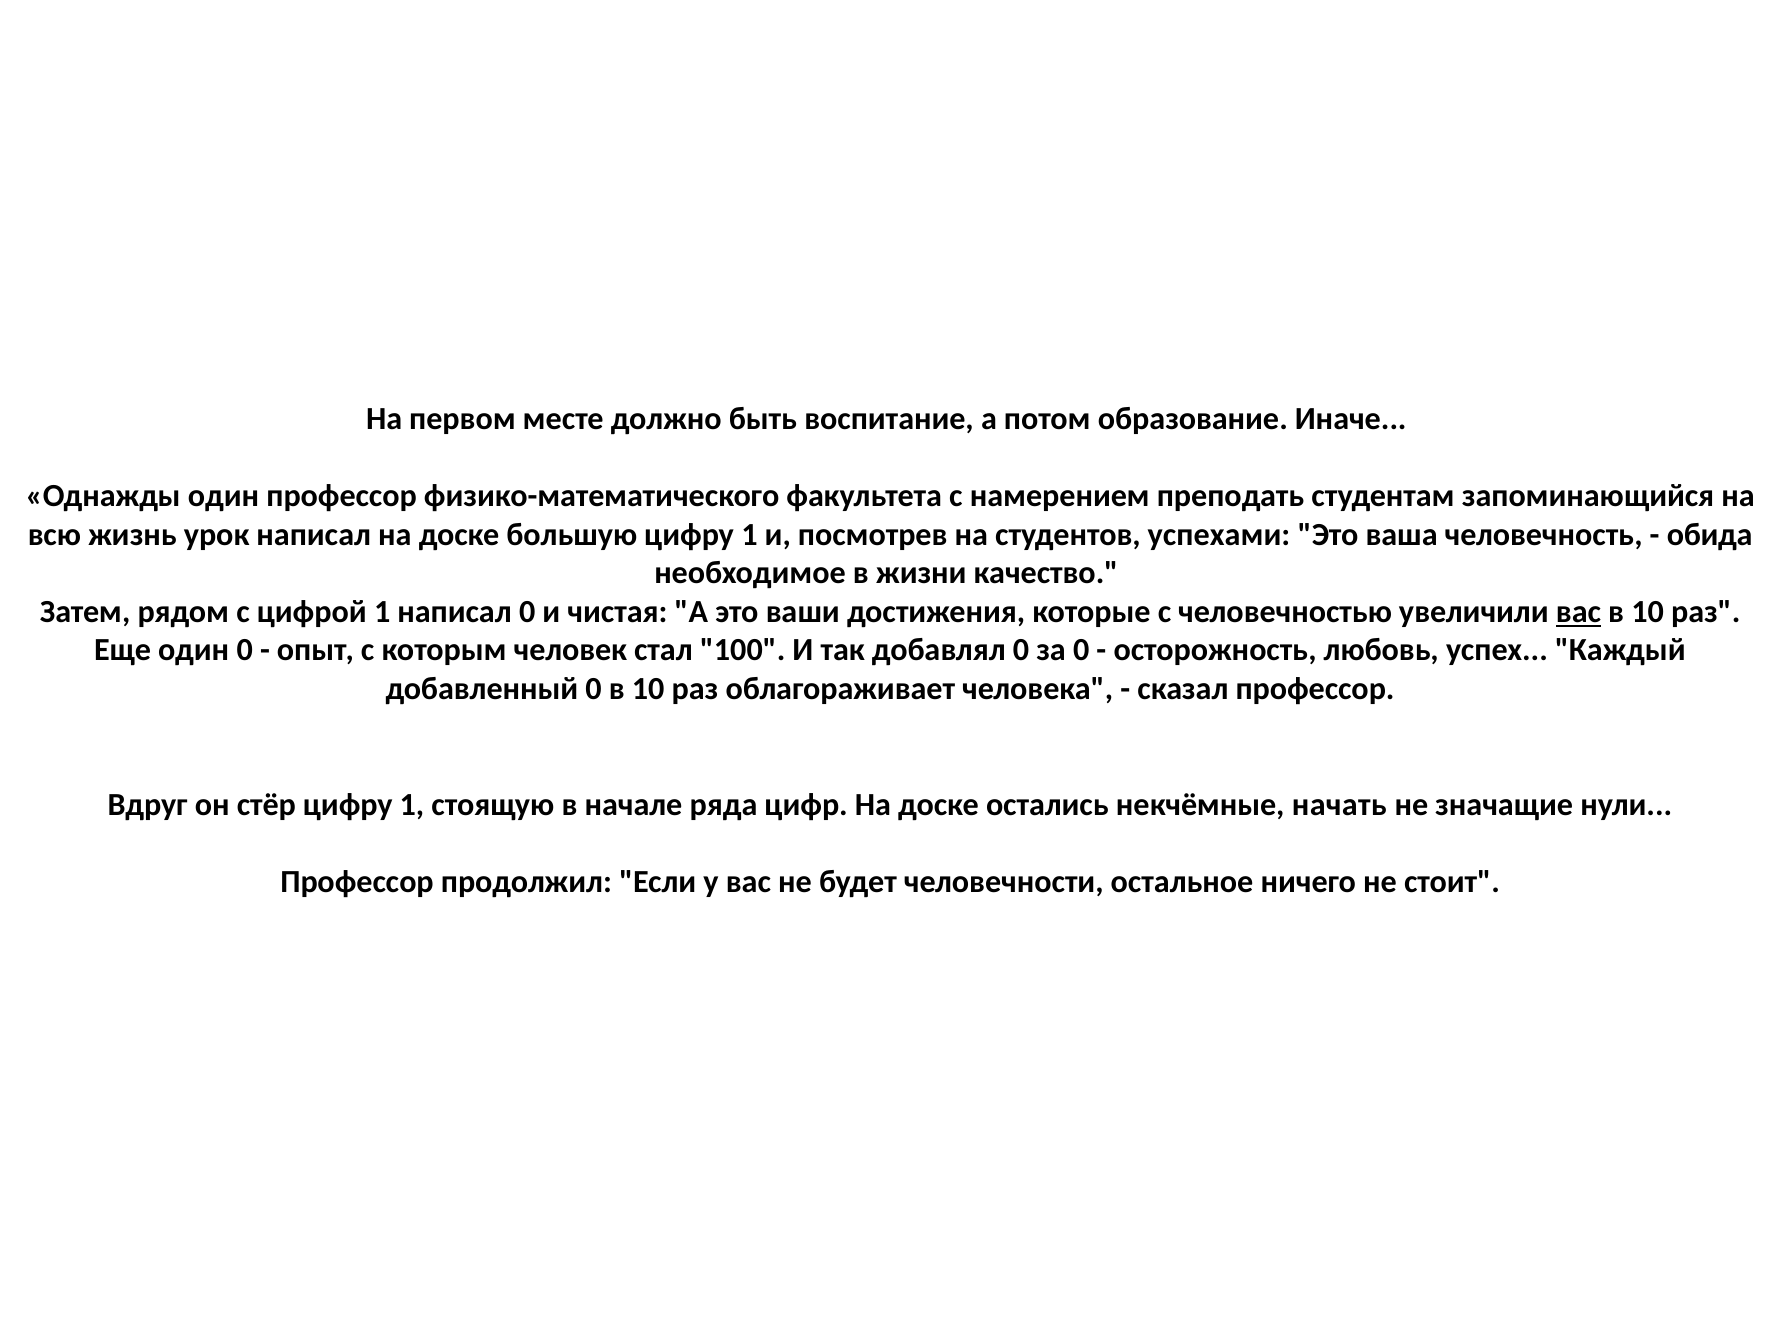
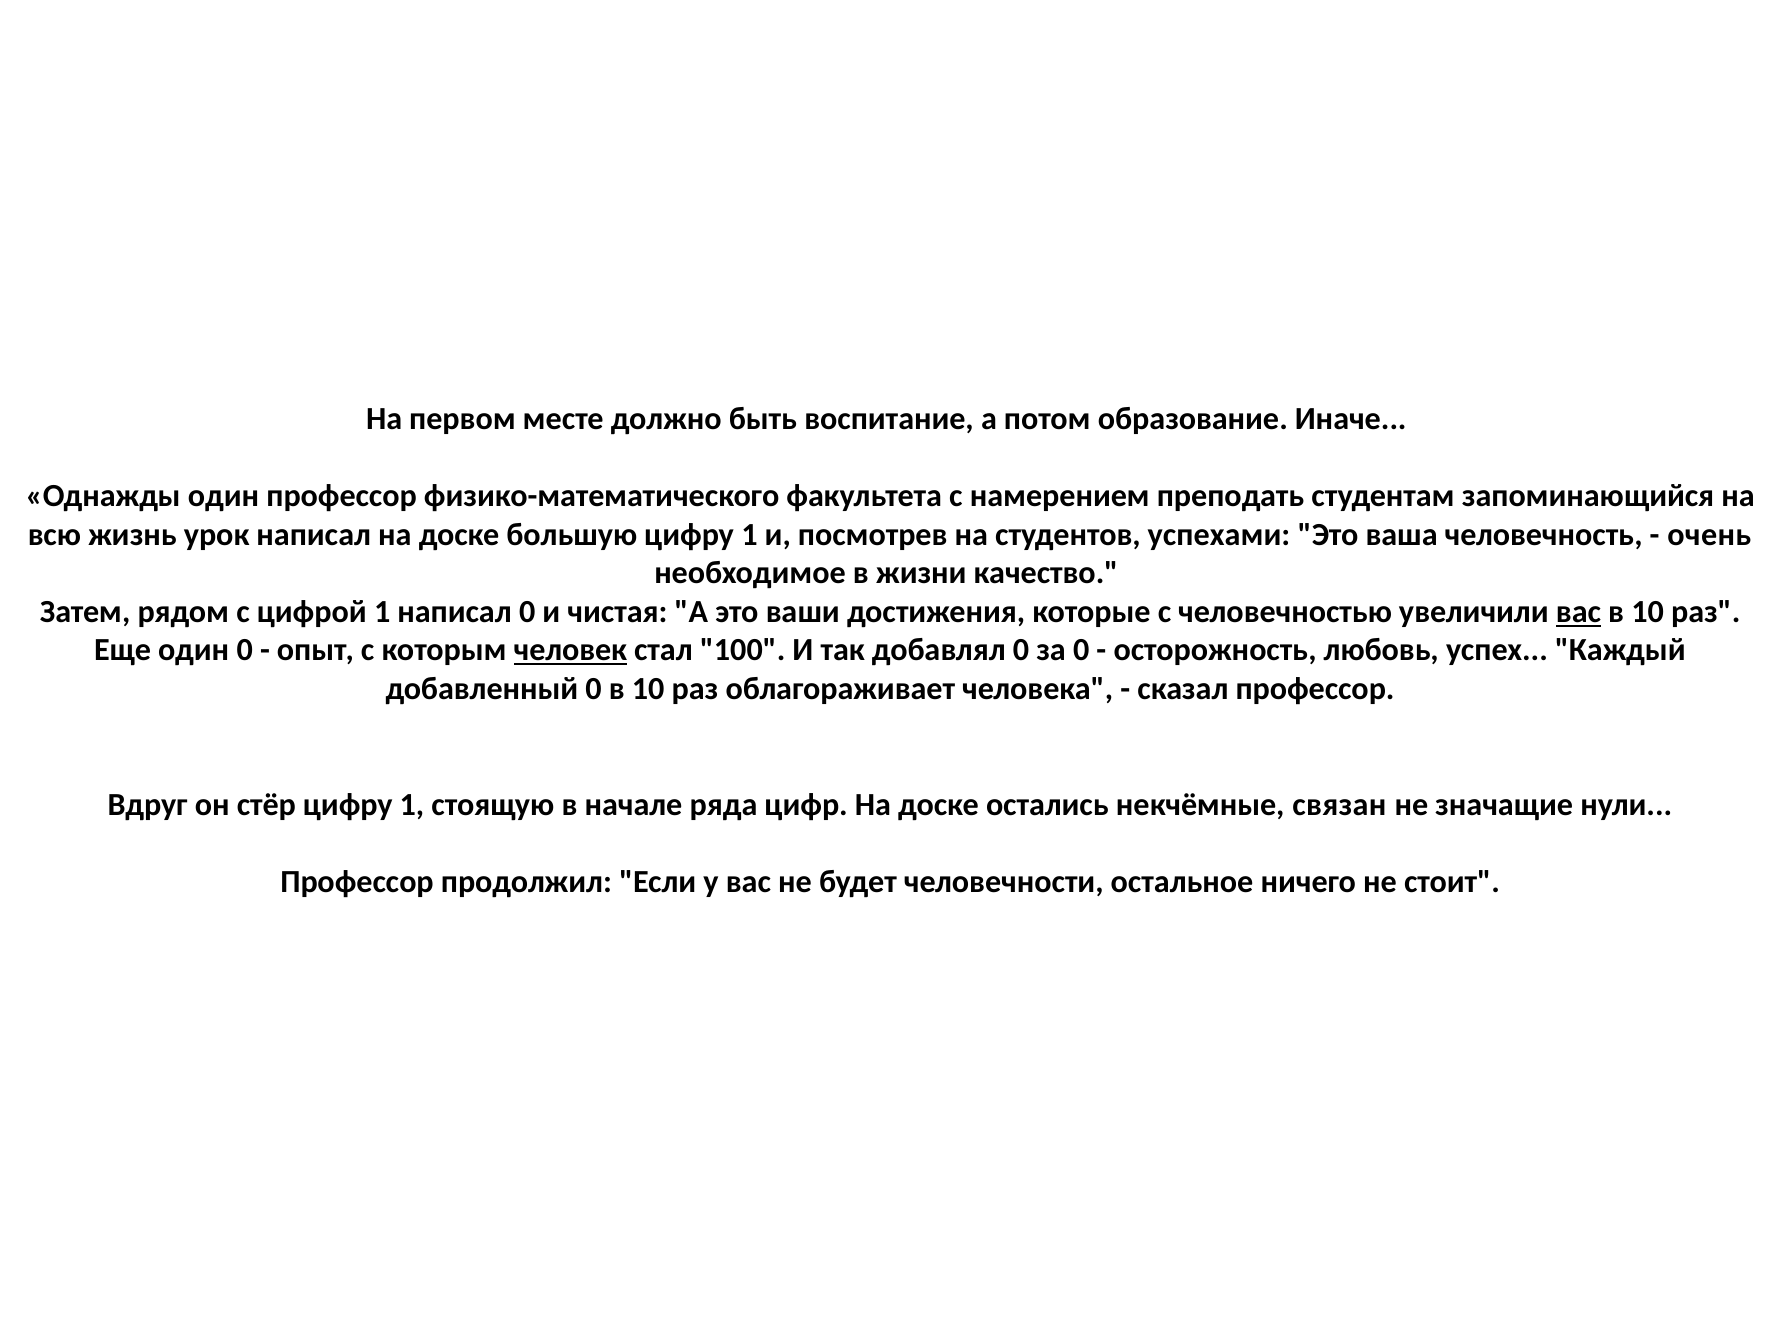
обида: обида -> очень (1709, 535)
человек underline: none -> present (570, 650)
начать: начать -> связан (1339, 805)
